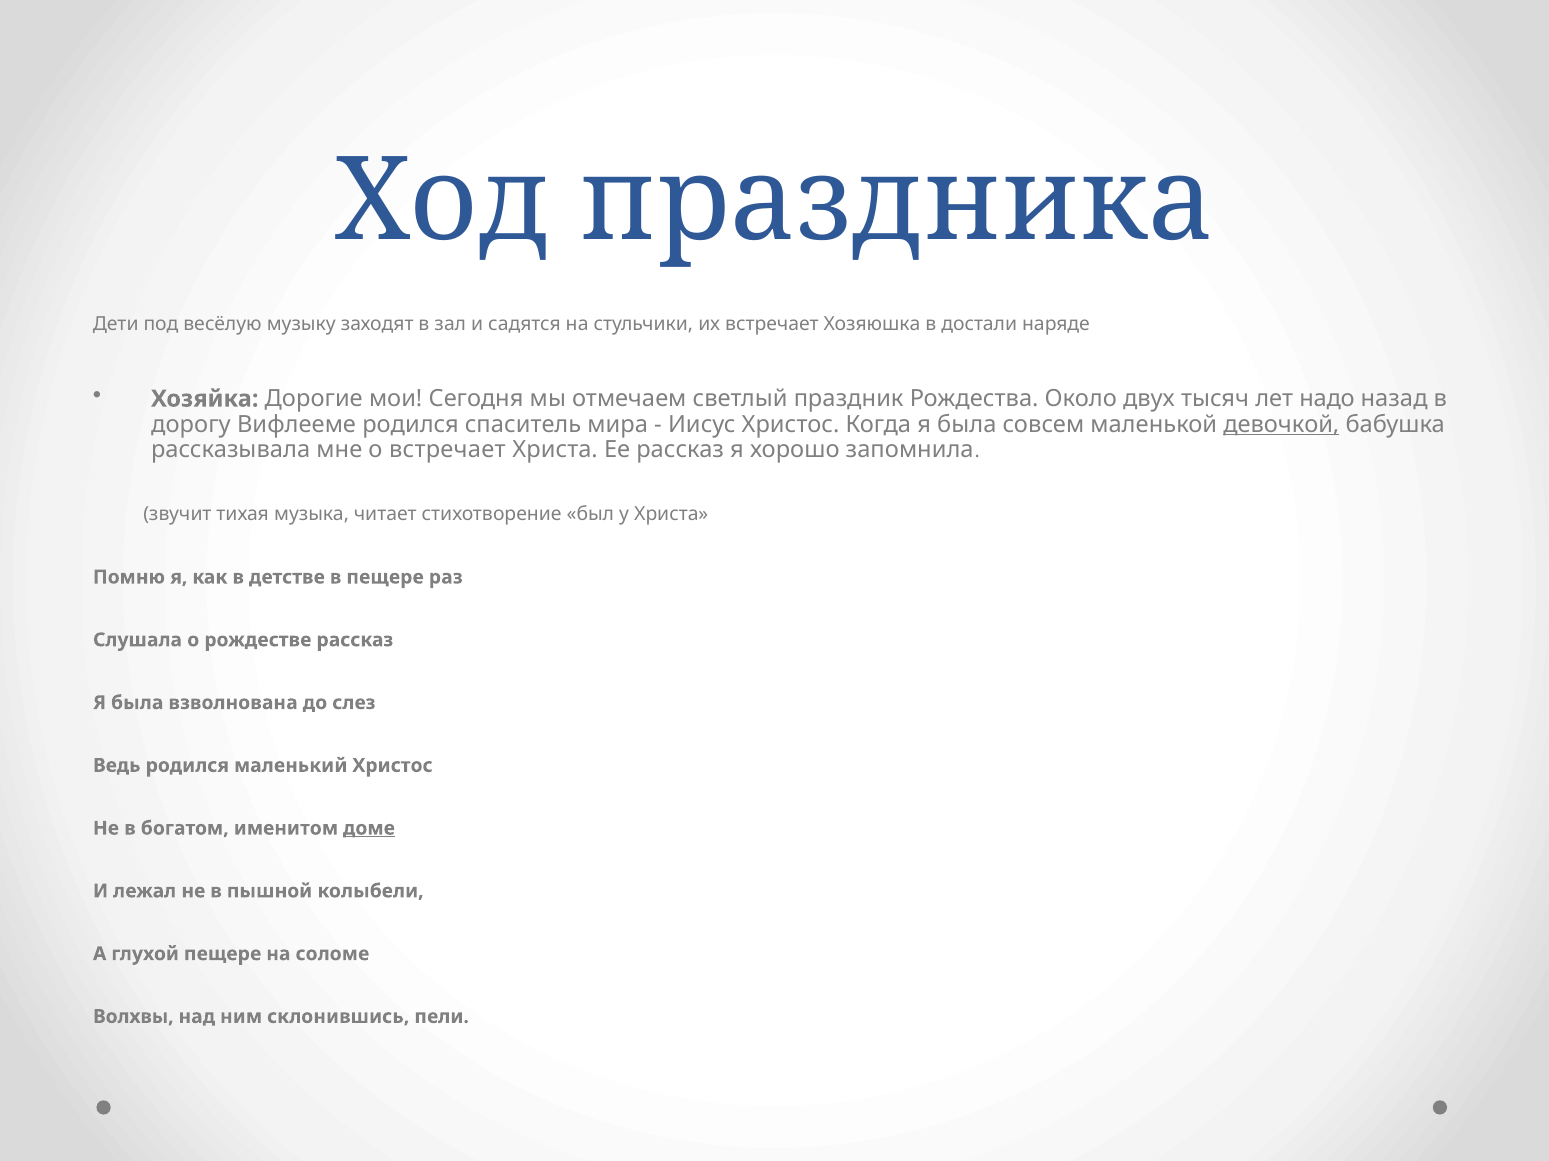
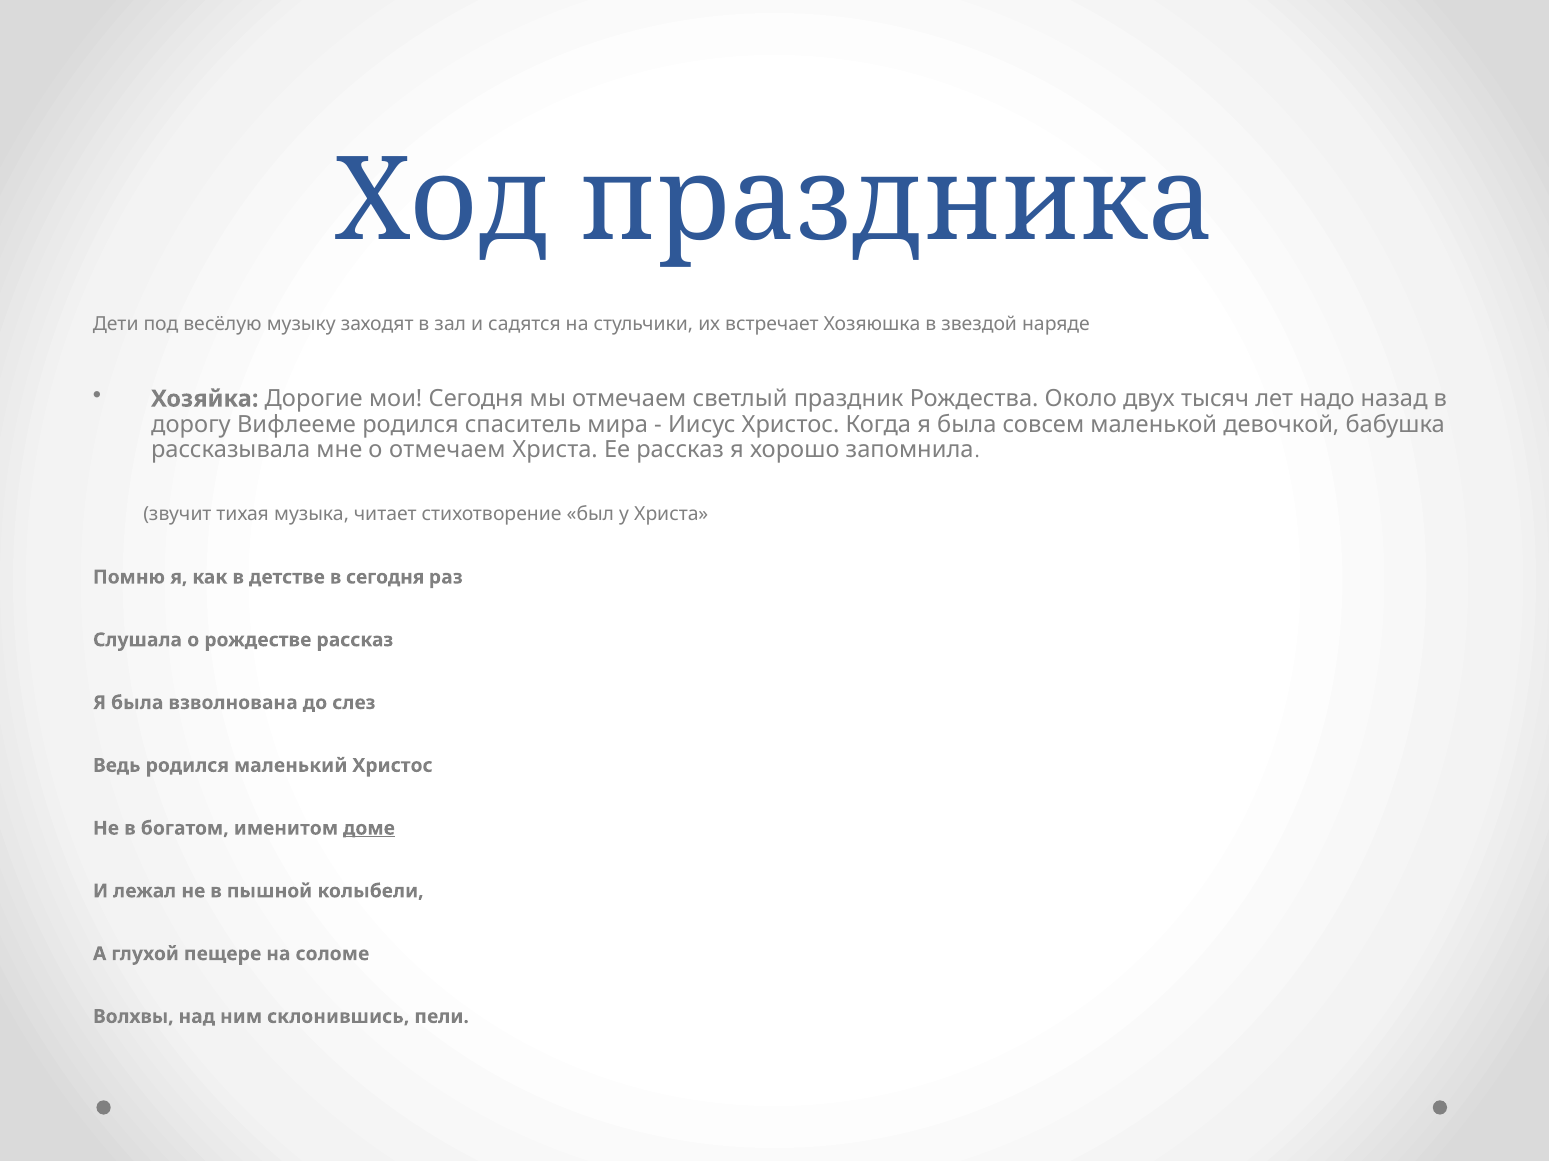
достали: достали -> звездой (979, 324)
девочкой underline: present -> none (1281, 425)
о встречает: встречает -> отмечаем (447, 450)
в пещере: пещере -> сегодня (385, 578)
